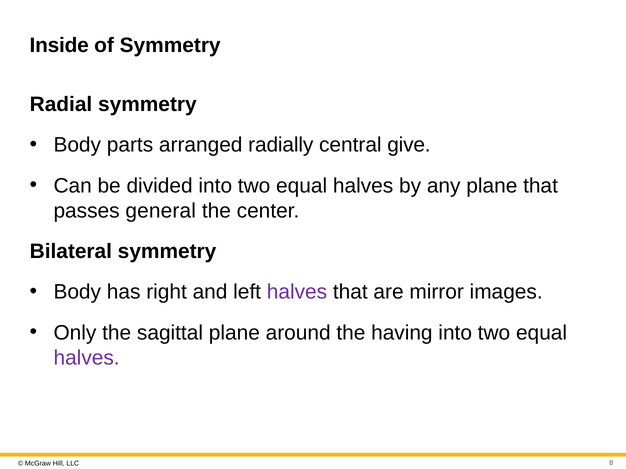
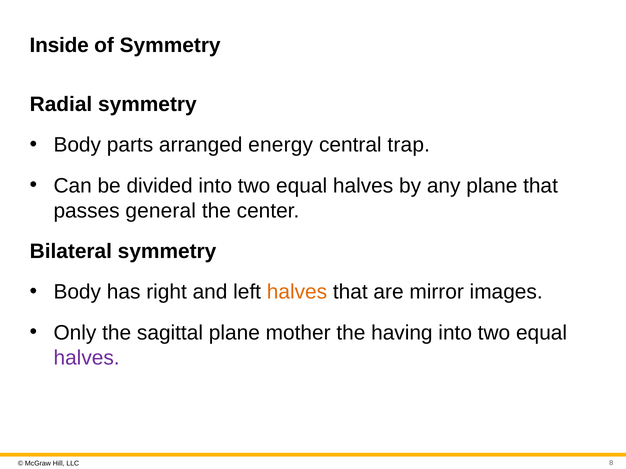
radially: radially -> energy (281, 145)
give: give -> trap (409, 145)
halves colour: purple -> orange (297, 292)
around: around -> mother (298, 333)
